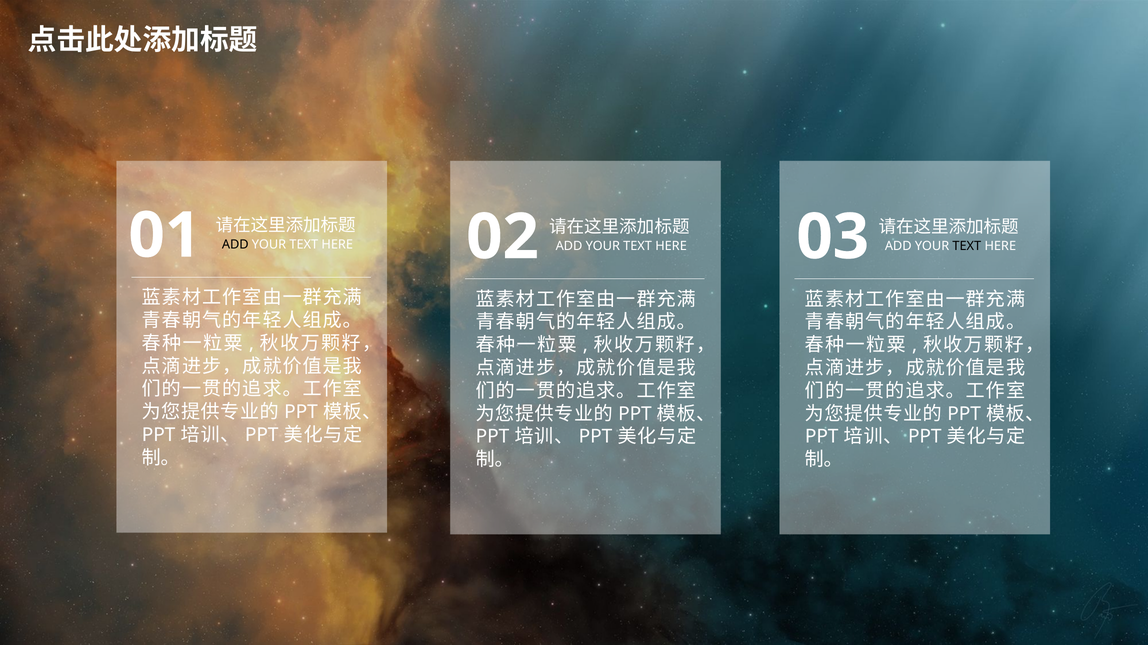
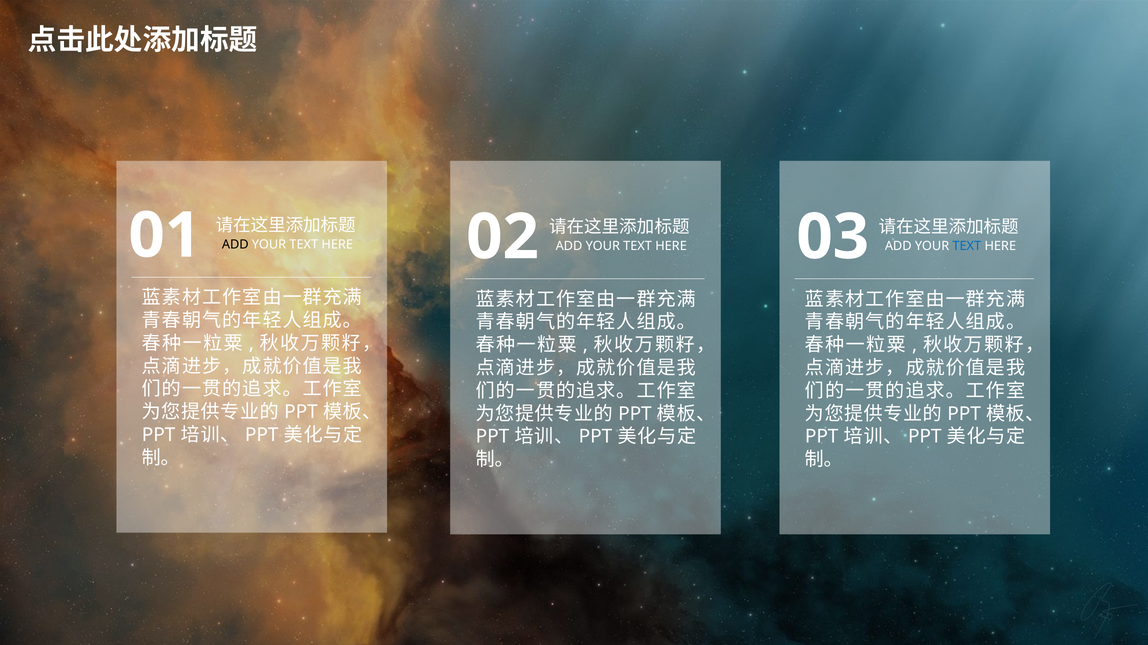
TEXT colour: black -> blue (967, 246)
